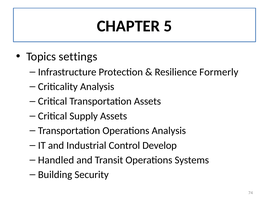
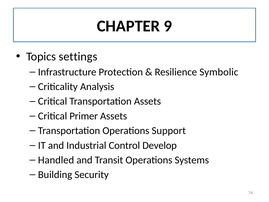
5: 5 -> 9 (168, 26)
Formerly: Formerly -> Symbolic (219, 72)
Supply: Supply -> Primer (84, 116)
Operations Analysis: Analysis -> Support (169, 131)
